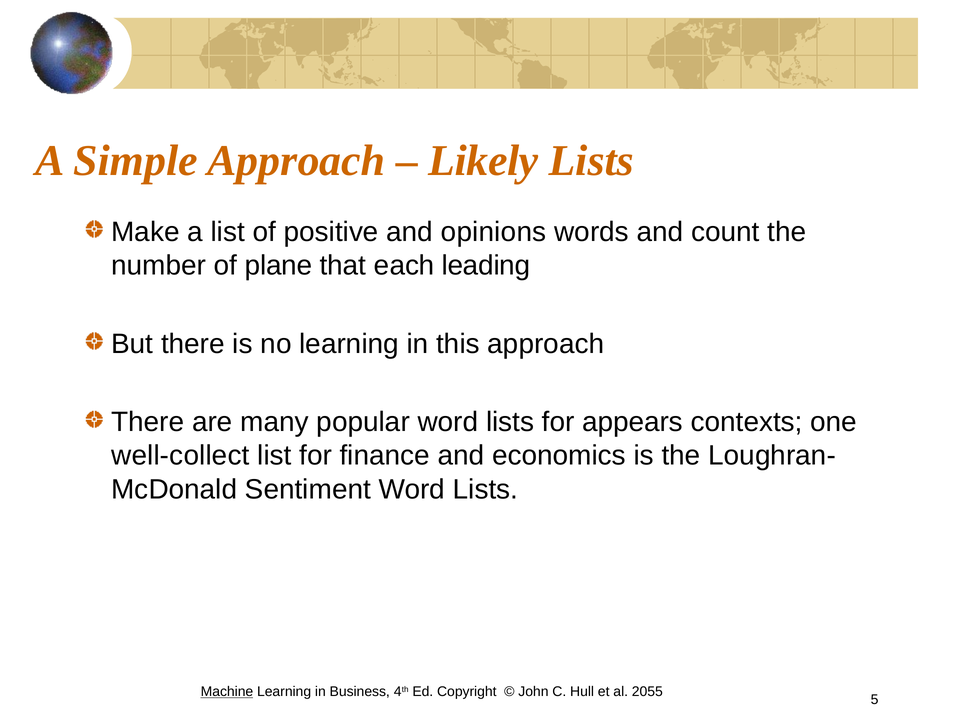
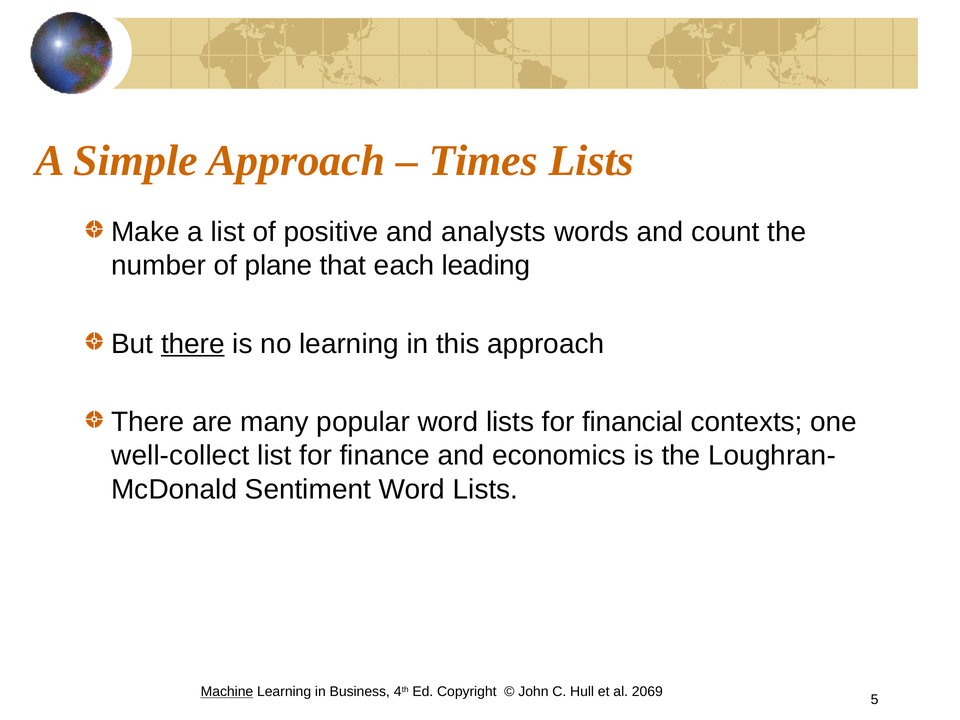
Likely: Likely -> Times (483, 161)
opinions: opinions -> analysts (494, 232)
there underline: none -> present (193, 344)
appears: appears -> financial (633, 422)
2055: 2055 -> 2069 (647, 692)
